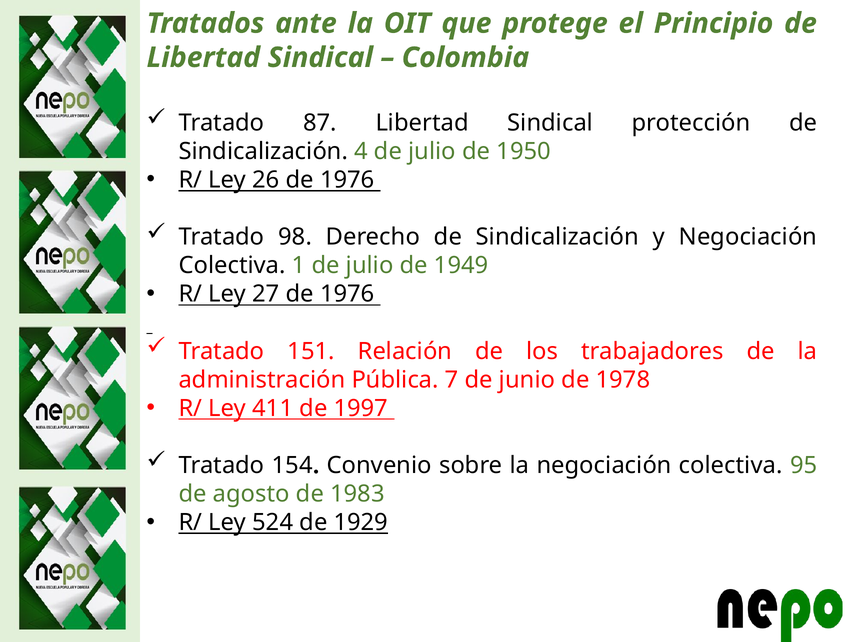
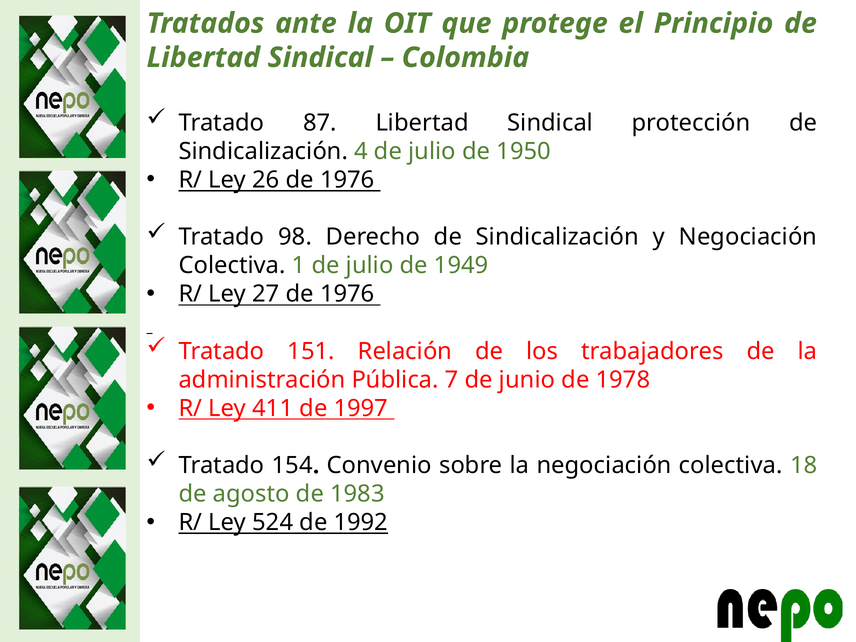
95: 95 -> 18 (804, 465)
1929: 1929 -> 1992 (361, 522)
